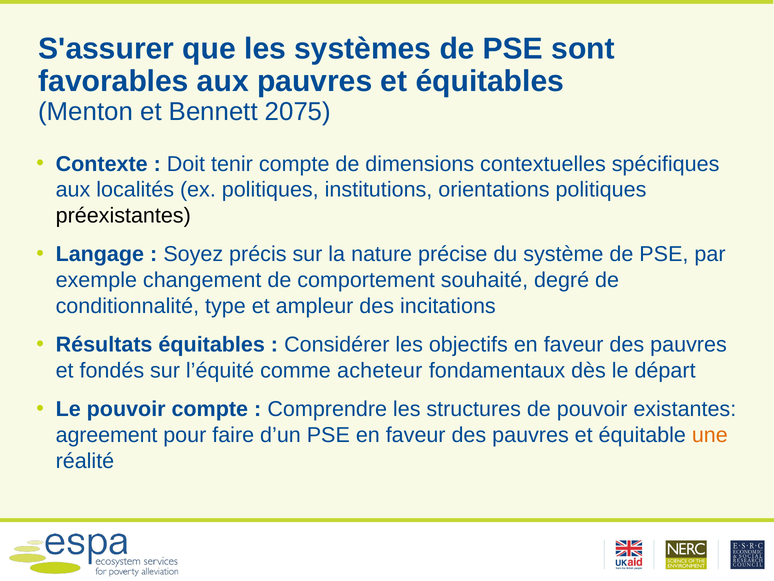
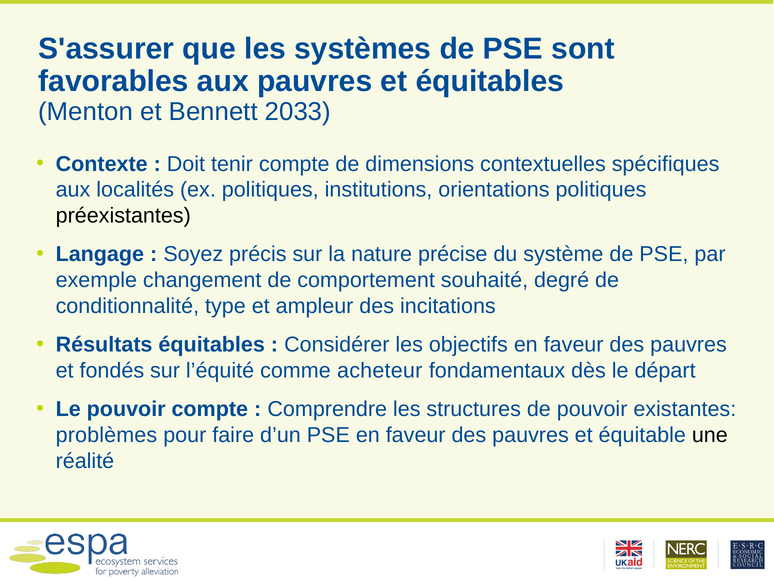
2075: 2075 -> 2033 (298, 112)
agreement: agreement -> problèmes (106, 435)
une colour: orange -> black (710, 435)
